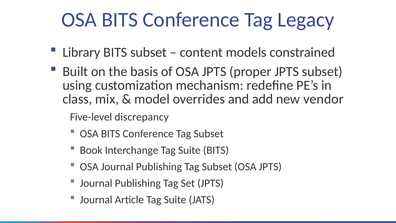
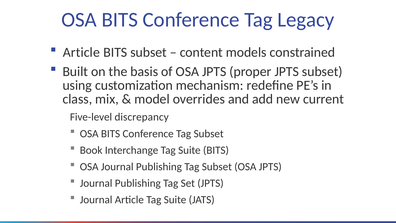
Library: Library -> Article (81, 52)
vendor: vendor -> current (324, 99)
